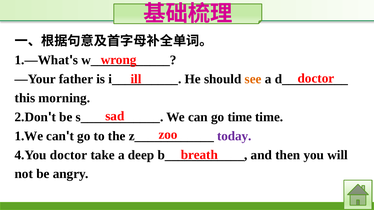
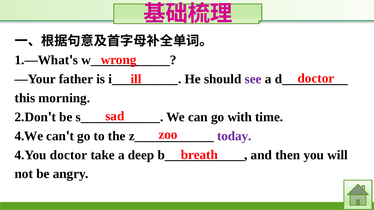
see colour: orange -> purple (253, 79)
go time: time -> with (240, 117)
1.We: 1.We -> 4.We (29, 136)
